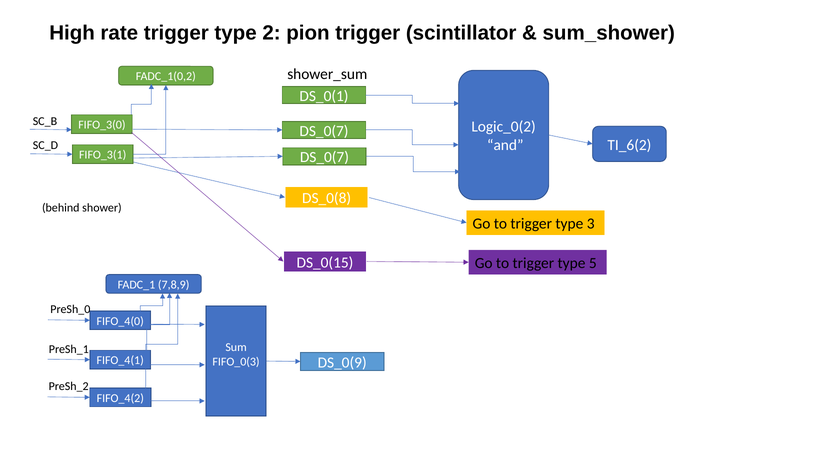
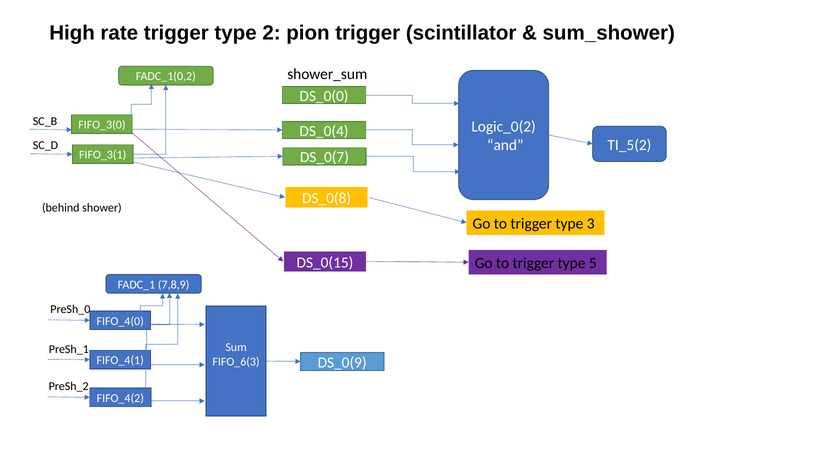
DS_0(1: DS_0(1 -> DS_0(0 (324, 96)
DS_0(7: DS_0(7 -> DS_0(4 (324, 131)
TI_6(2: TI_6(2 -> TI_5(2 (629, 145)
FIFO_0(3: FIFO_0(3 -> FIFO_6(3 (236, 362)
